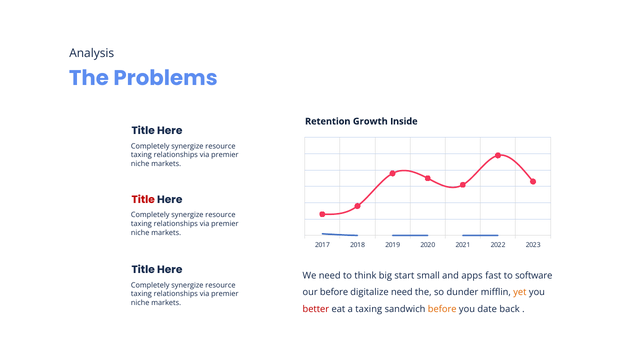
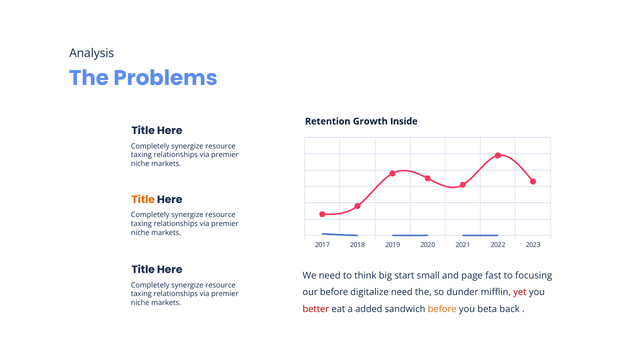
Title colour: red -> orange (143, 200)
apps: apps -> page (472, 275)
software: software -> focusing (534, 275)
yet colour: orange -> red (520, 292)
a taxing: taxing -> added (369, 309)
date: date -> beta (487, 309)
